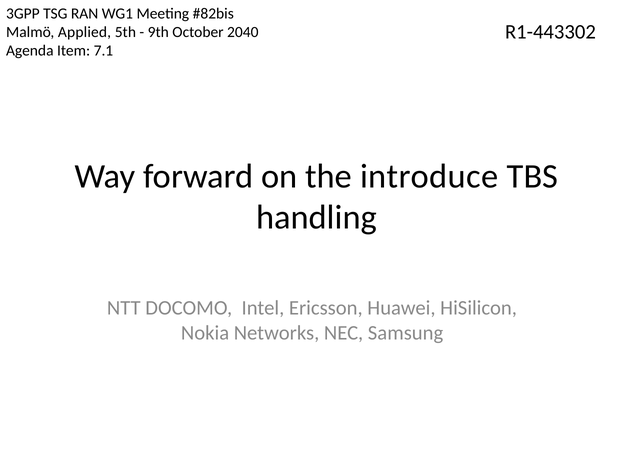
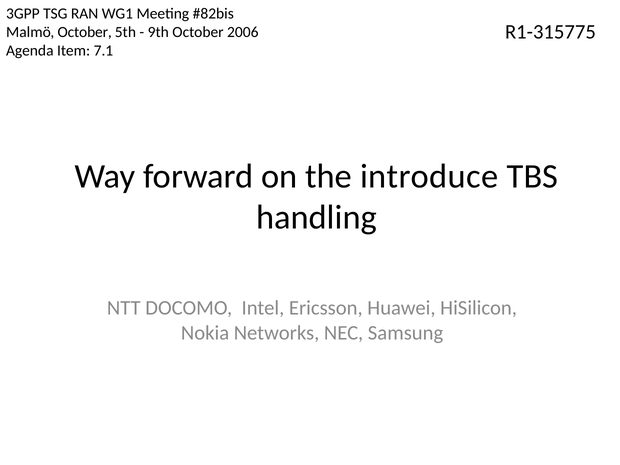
R1-443302: R1-443302 -> R1-315775 (550, 32)
Malmö Applied: Applied -> October (85, 32)
2040: 2040 -> 2006 (243, 32)
